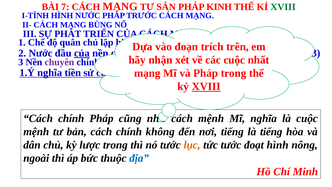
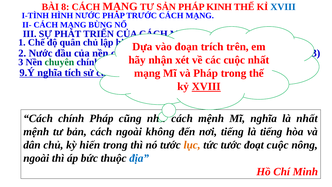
7: 7 -> 8 (65, 7)
XVIII colour: green -> blue (283, 7)
của underline: present -> none (82, 53)
chuyên colour: purple -> green (59, 62)
1.Ý: 1.Ý -> 9.Ý (27, 73)
tiền: tiền -> tích (73, 73)
là cuộc: cuộc -> nhất (307, 118)
bản cách chính: chính -> ngoài (129, 132)
kỳ lược: lược -> hiến (90, 145)
đoạt hình: hình -> cuộc (278, 145)
